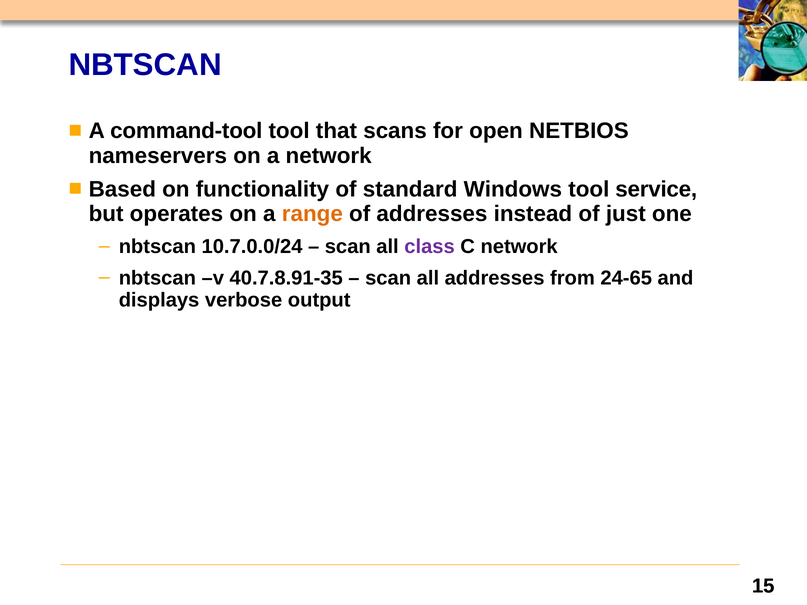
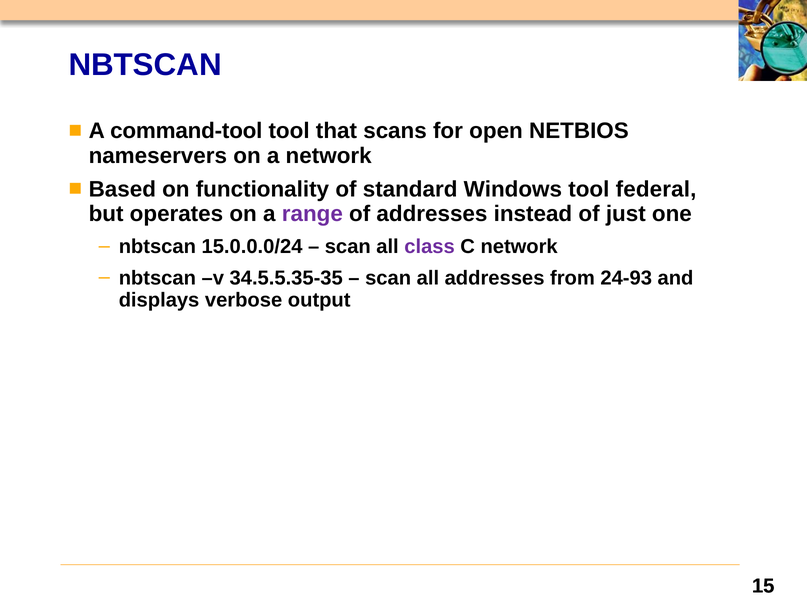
service: service -> federal (656, 189)
range colour: orange -> purple (312, 214)
10.7.0.0/24: 10.7.0.0/24 -> 15.0.0.0/24 (252, 247)
40.7.8.91-35: 40.7.8.91-35 -> 34.5.5.35-35 (286, 278)
24-65: 24-65 -> 24-93 (626, 278)
